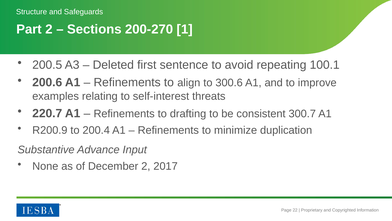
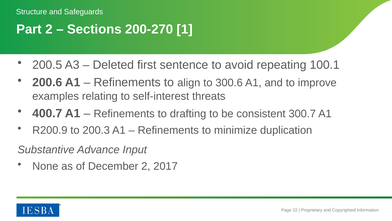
220.7: 220.7 -> 400.7 (47, 113)
200.4: 200.4 -> 200.3 (96, 130)
